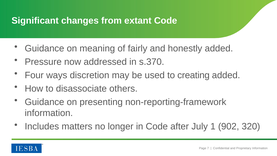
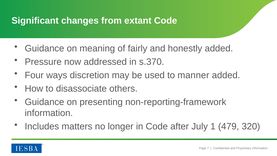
creating: creating -> manner (193, 75)
902: 902 -> 479 (229, 126)
